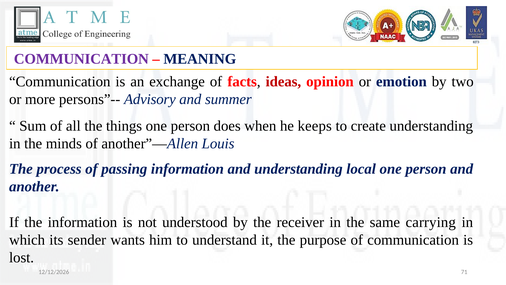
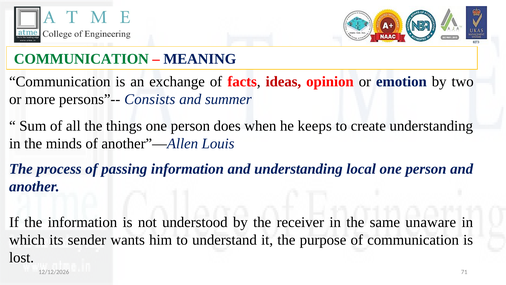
COMMUNICATION colour: purple -> green (81, 59)
Advisory: Advisory -> Consists (150, 99)
carrying: carrying -> unaware (431, 222)
